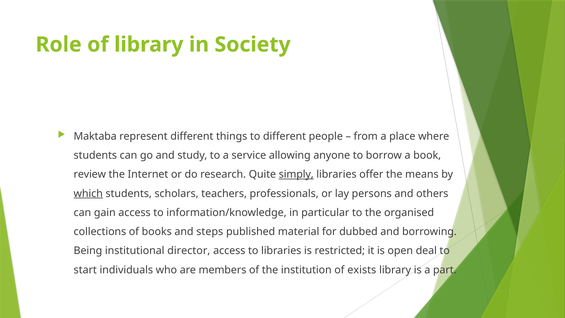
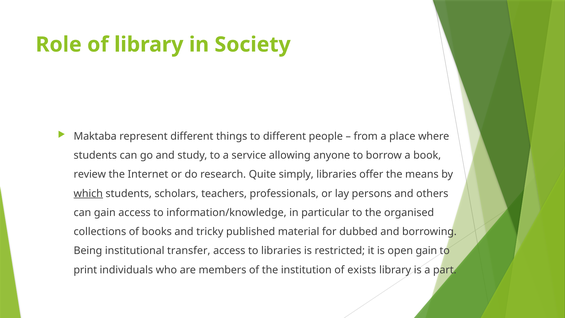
simply underline: present -> none (296, 174)
steps: steps -> tricky (210, 232)
director: director -> transfer (189, 251)
open deal: deal -> gain (426, 251)
start: start -> print (85, 270)
